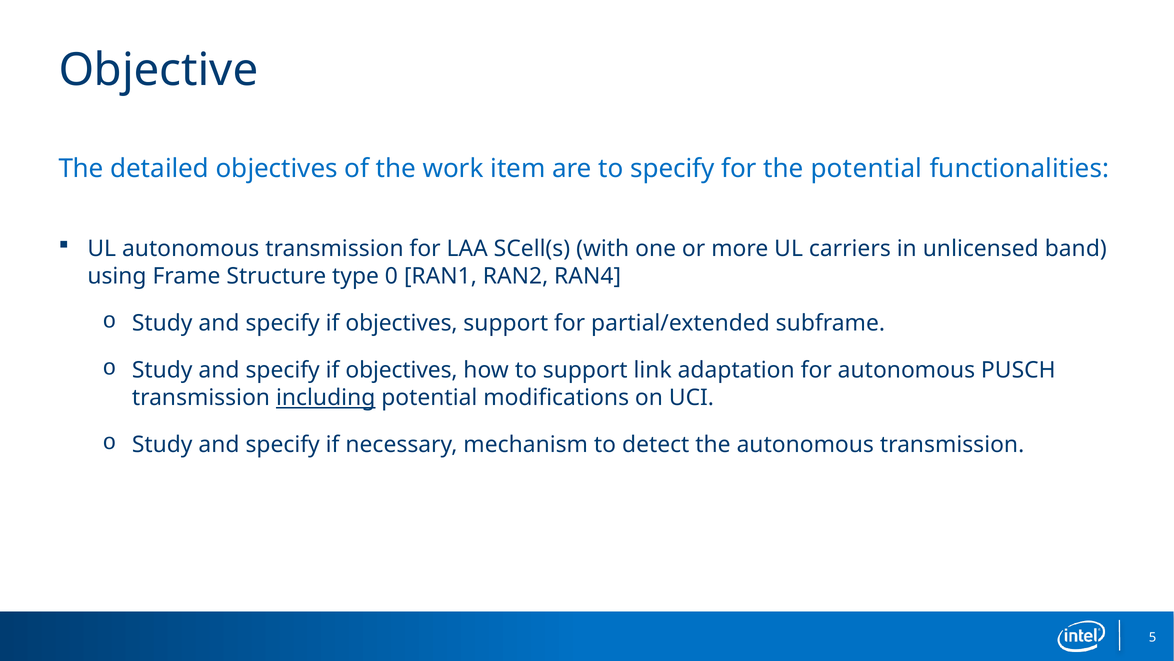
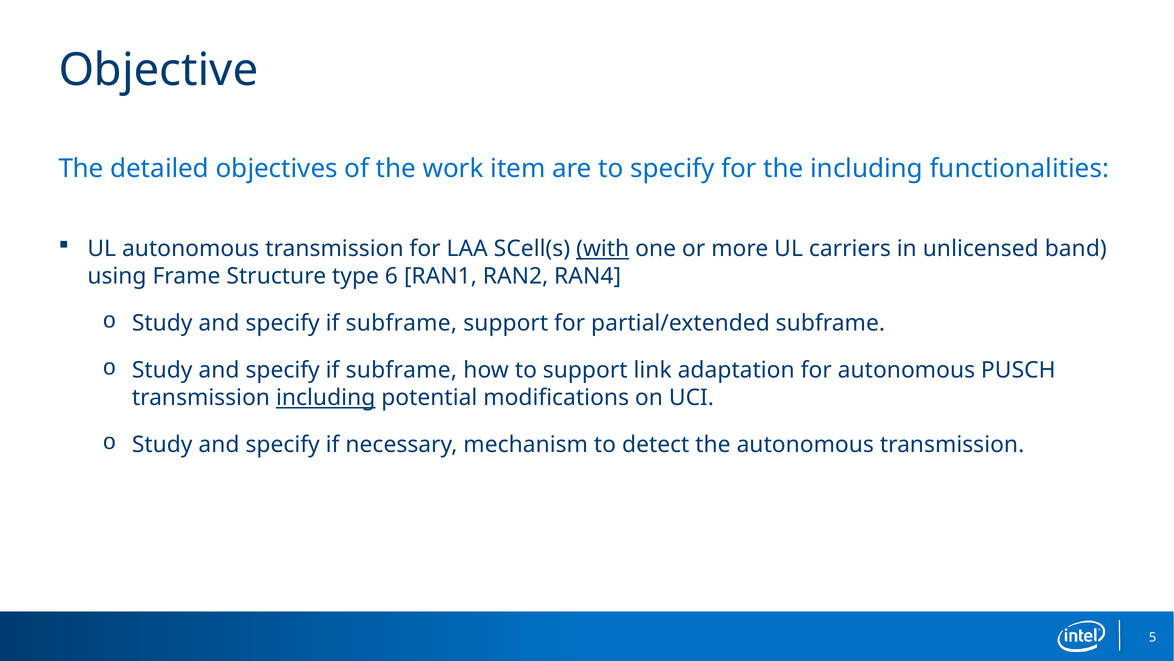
the potential: potential -> including (867, 169)
with underline: none -> present (603, 249)
0: 0 -> 6 (391, 276)
objectives: objectives -> subframe (401, 323)
objectives: objectives -> subframe (401, 370)
